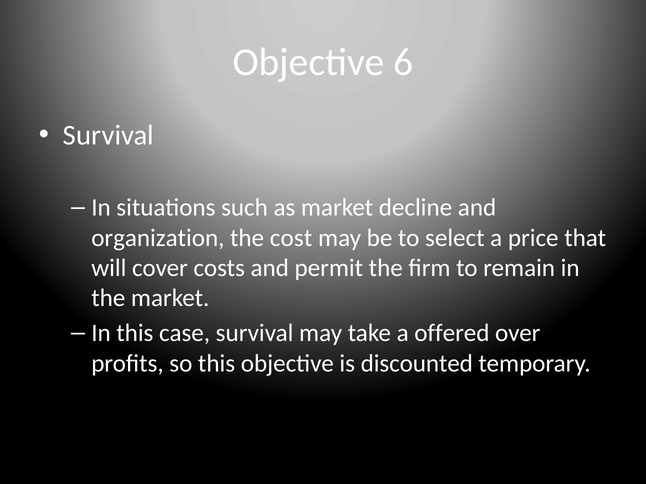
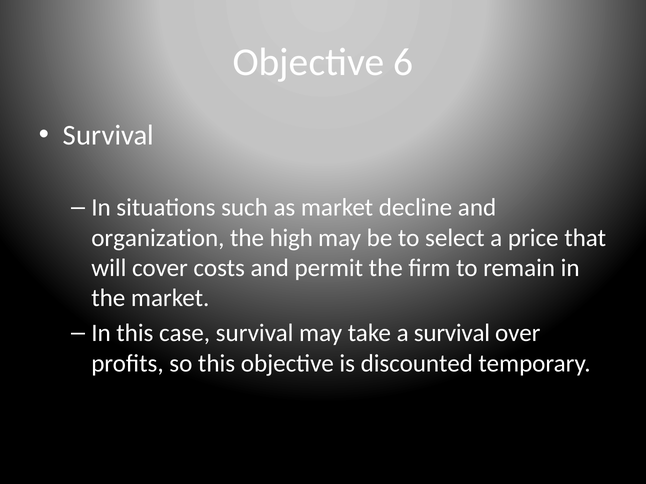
cost: cost -> high (291, 238)
a offered: offered -> survival (452, 334)
